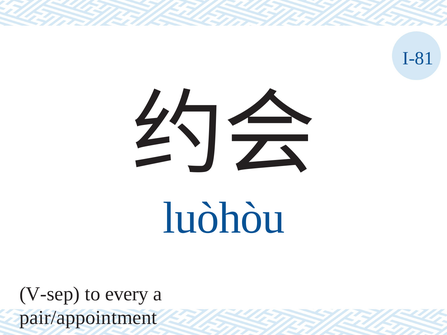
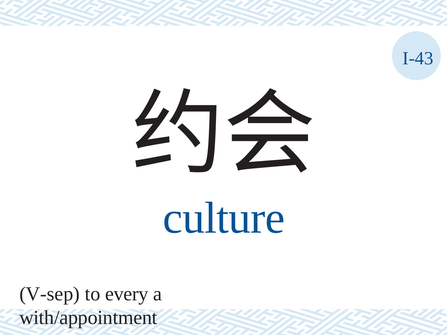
I-81: I-81 -> I-43 (418, 59)
luòhòu: luòhòu -> culture (224, 218)
pair/appointment: pair/appointment -> with/appointment (88, 318)
